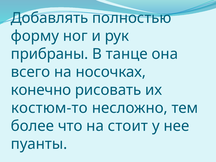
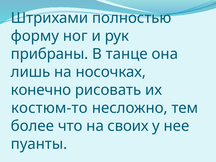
Добавлять: Добавлять -> Штрихами (50, 18)
всего: всего -> лишь (31, 72)
стоит: стоит -> своих (128, 126)
